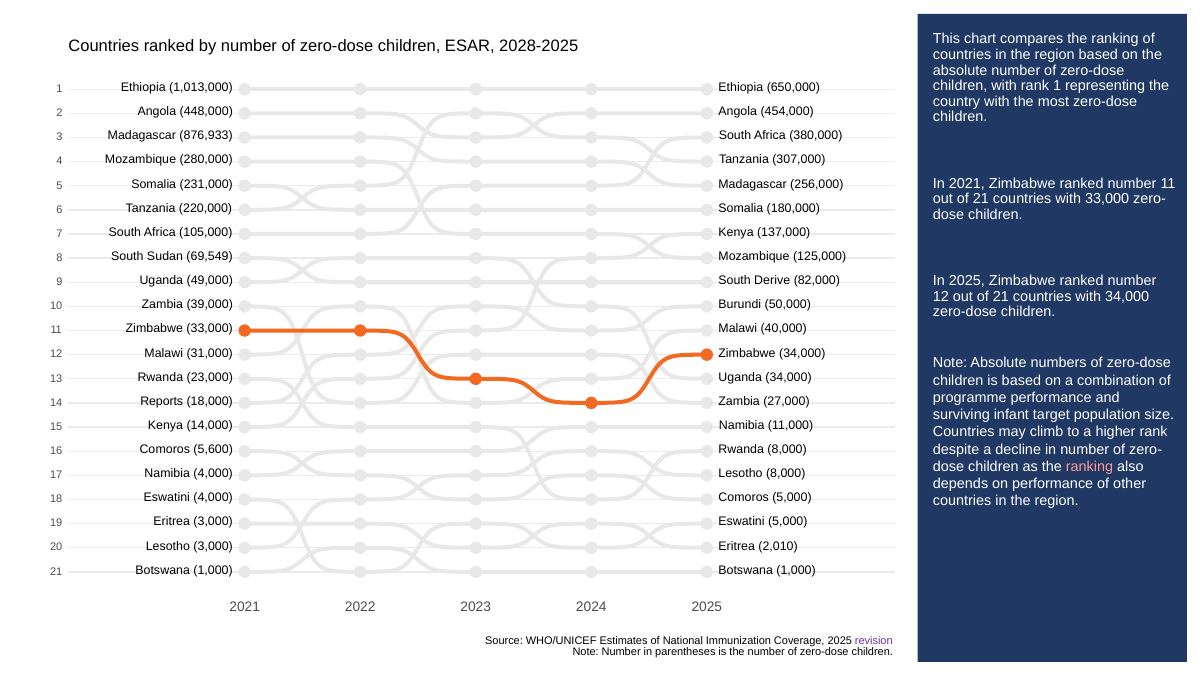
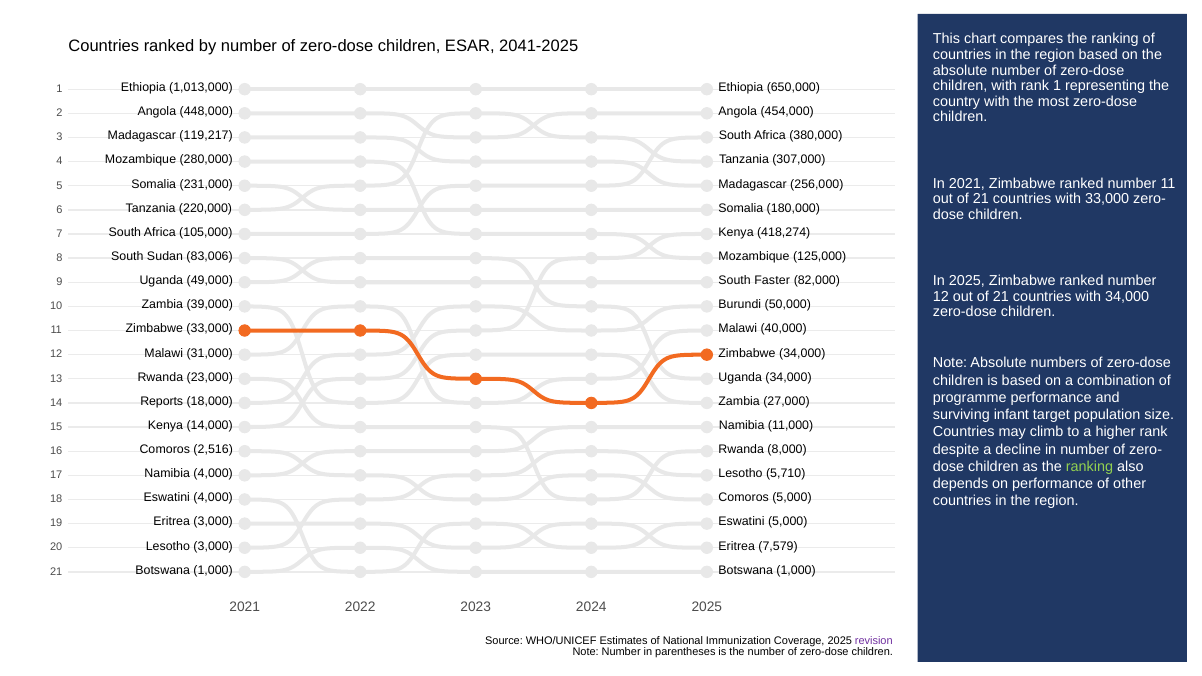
2028-2025: 2028-2025 -> 2041-2025 (539, 47)
876,933: 876,933 -> 119,217 (206, 136)
137,000: 137,000 -> 418,274 (784, 232)
69,549: 69,549 -> 83,006 (210, 256)
Derive: Derive -> Faster (772, 281)
5,600: 5,600 -> 2,516 (213, 450)
ranking colour: pink -> light green (1090, 467)
Lesotho 8,000: 8,000 -> 5,710 (786, 474)
2,010: 2,010 -> 7,579 (778, 546)
